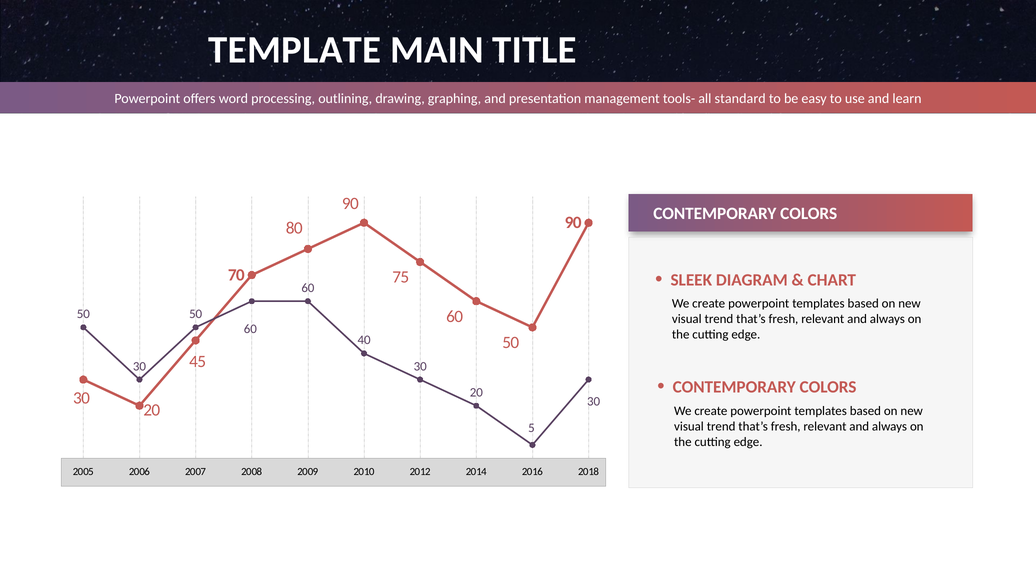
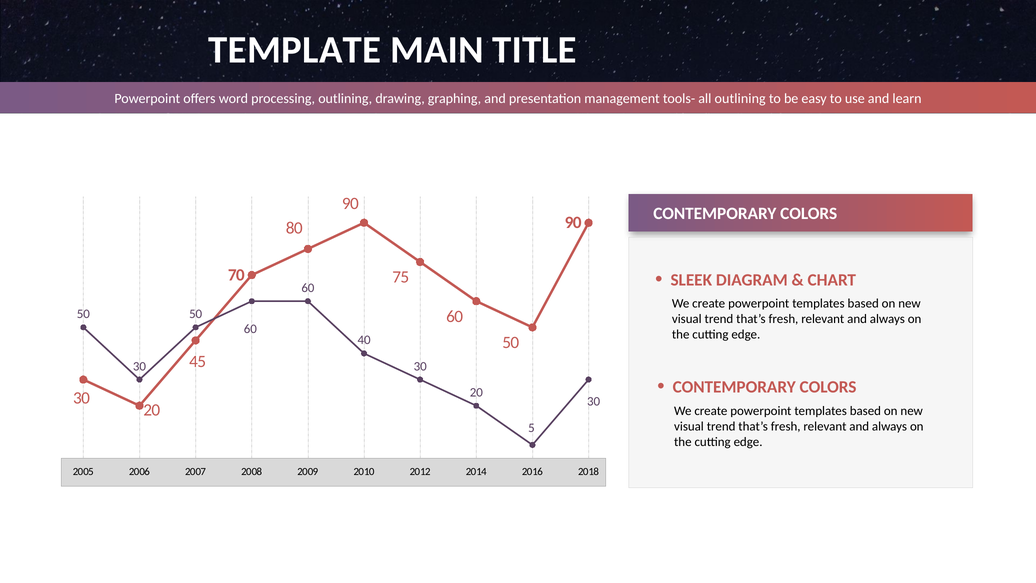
all standard: standard -> outlining (740, 98)
